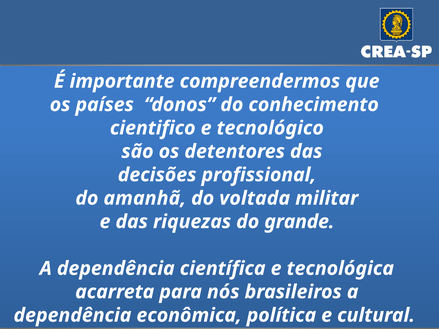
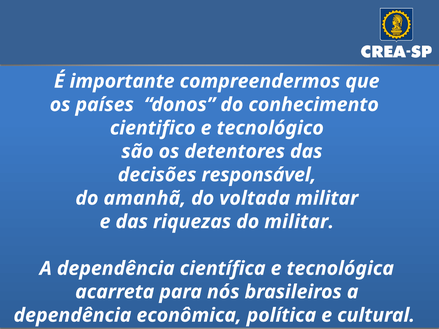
profissional: profissional -> responsável (259, 175)
do grande: grande -> militar (299, 222)
